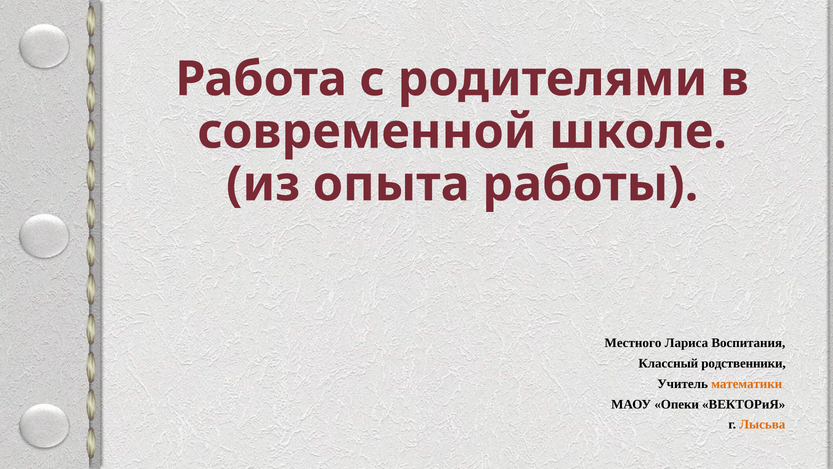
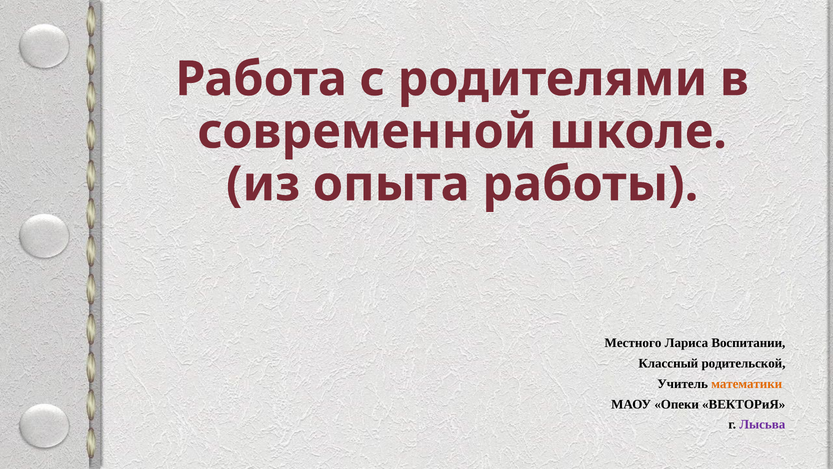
Воспитания: Воспитания -> Воспитании (748, 343)
родственники: родственники -> родительской (743, 363)
Лысьва colour: orange -> purple (762, 424)
